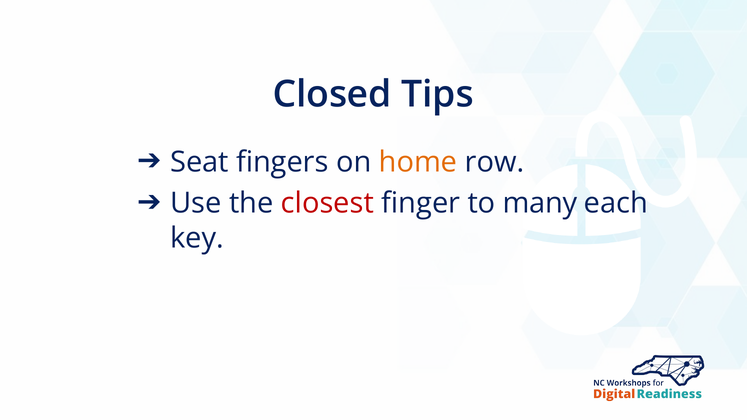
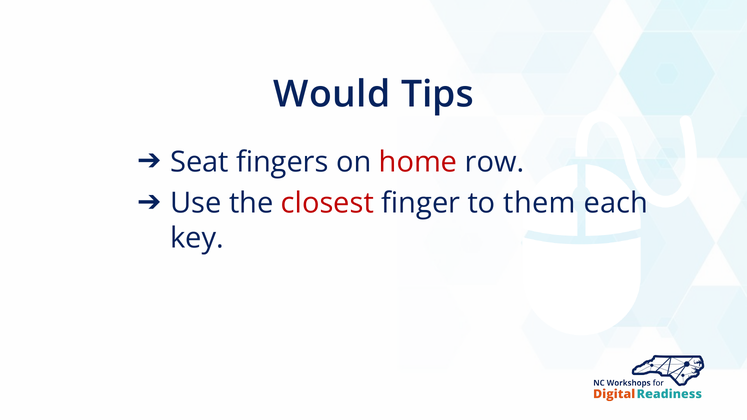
Closed: Closed -> Would (332, 95)
home colour: orange -> red (418, 162)
many: many -> them (540, 203)
